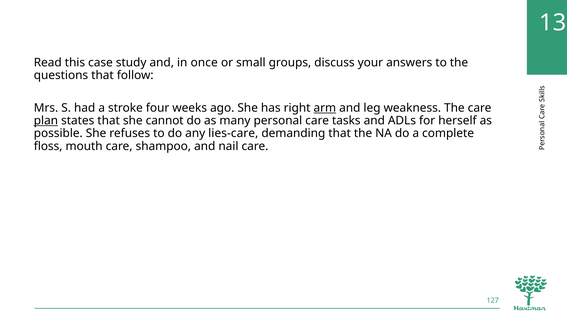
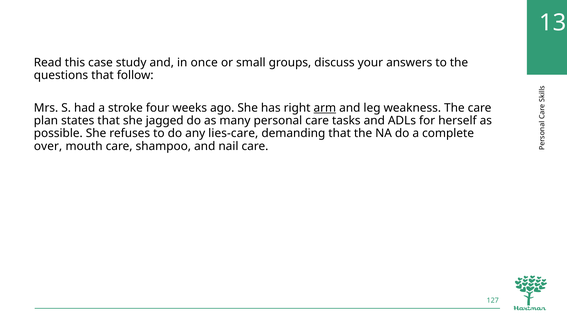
plan underline: present -> none (46, 121)
cannot: cannot -> jagged (165, 121)
floss: floss -> over (48, 146)
